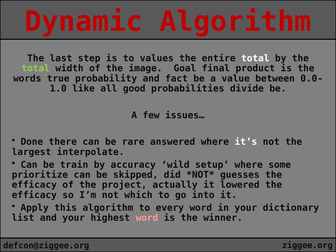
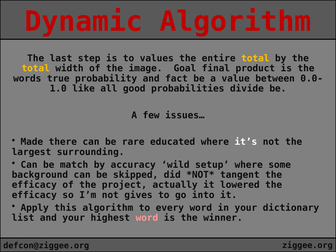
total colour: white -> yellow (255, 58)
total colour: light green -> yellow (36, 68)
Done: Done -> Made (32, 142)
answered: answered -> educated (173, 142)
interpolate: interpolate -> surrounding (91, 152)
train: train -> match (74, 165)
prioritize: prioritize -> background (40, 175)
guesses: guesses -> tangent (240, 175)
which: which -> gives (138, 195)
